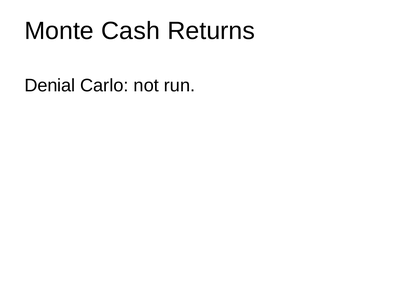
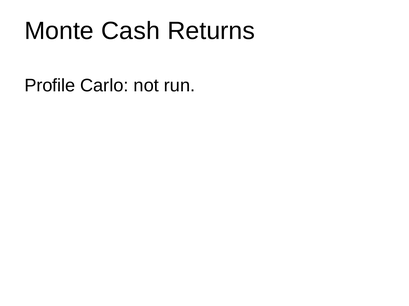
Denial: Denial -> Profile (50, 86)
